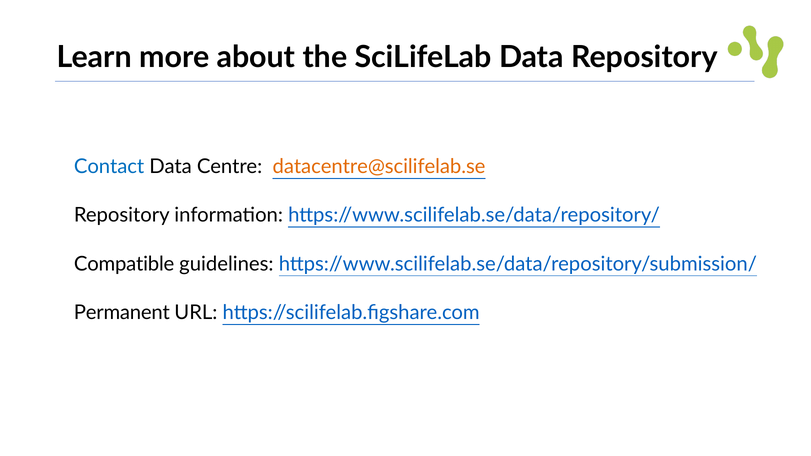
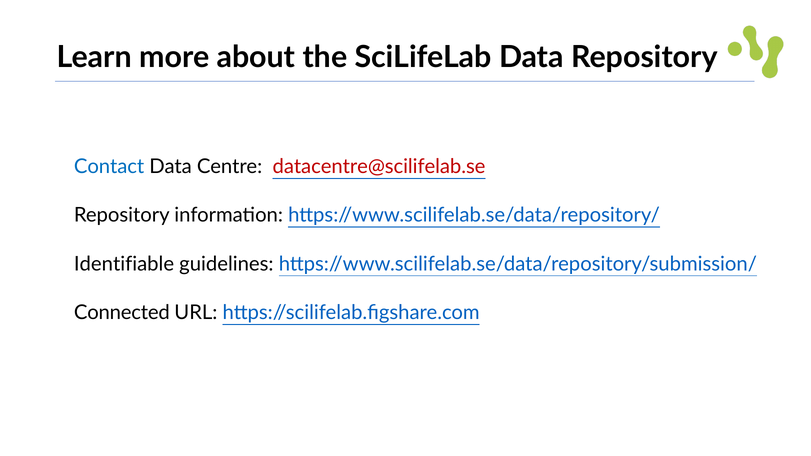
datacentre@scilifelab.se colour: orange -> red (379, 167)
Compatible: Compatible -> Identifiable (124, 264)
Permanent: Permanent -> Connected (122, 313)
